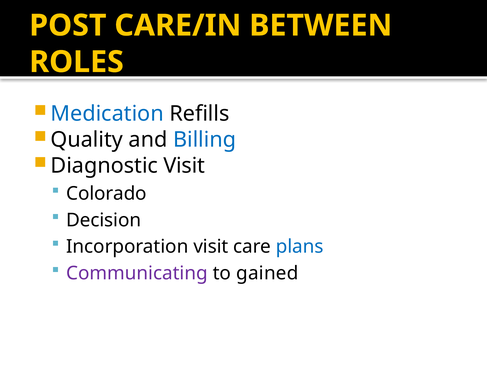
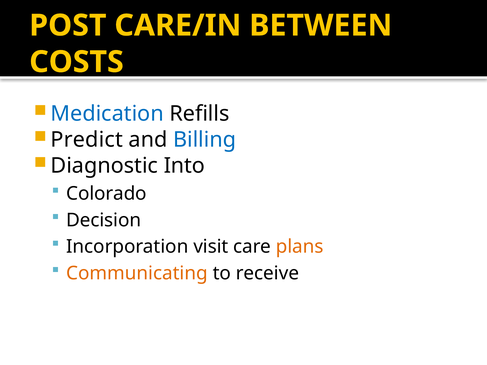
ROLES: ROLES -> COSTS (76, 62)
Quality: Quality -> Predict (87, 140)
Diagnostic Visit: Visit -> Into (184, 166)
plans colour: blue -> orange (300, 247)
Communicating colour: purple -> orange (137, 273)
gained: gained -> receive (267, 273)
